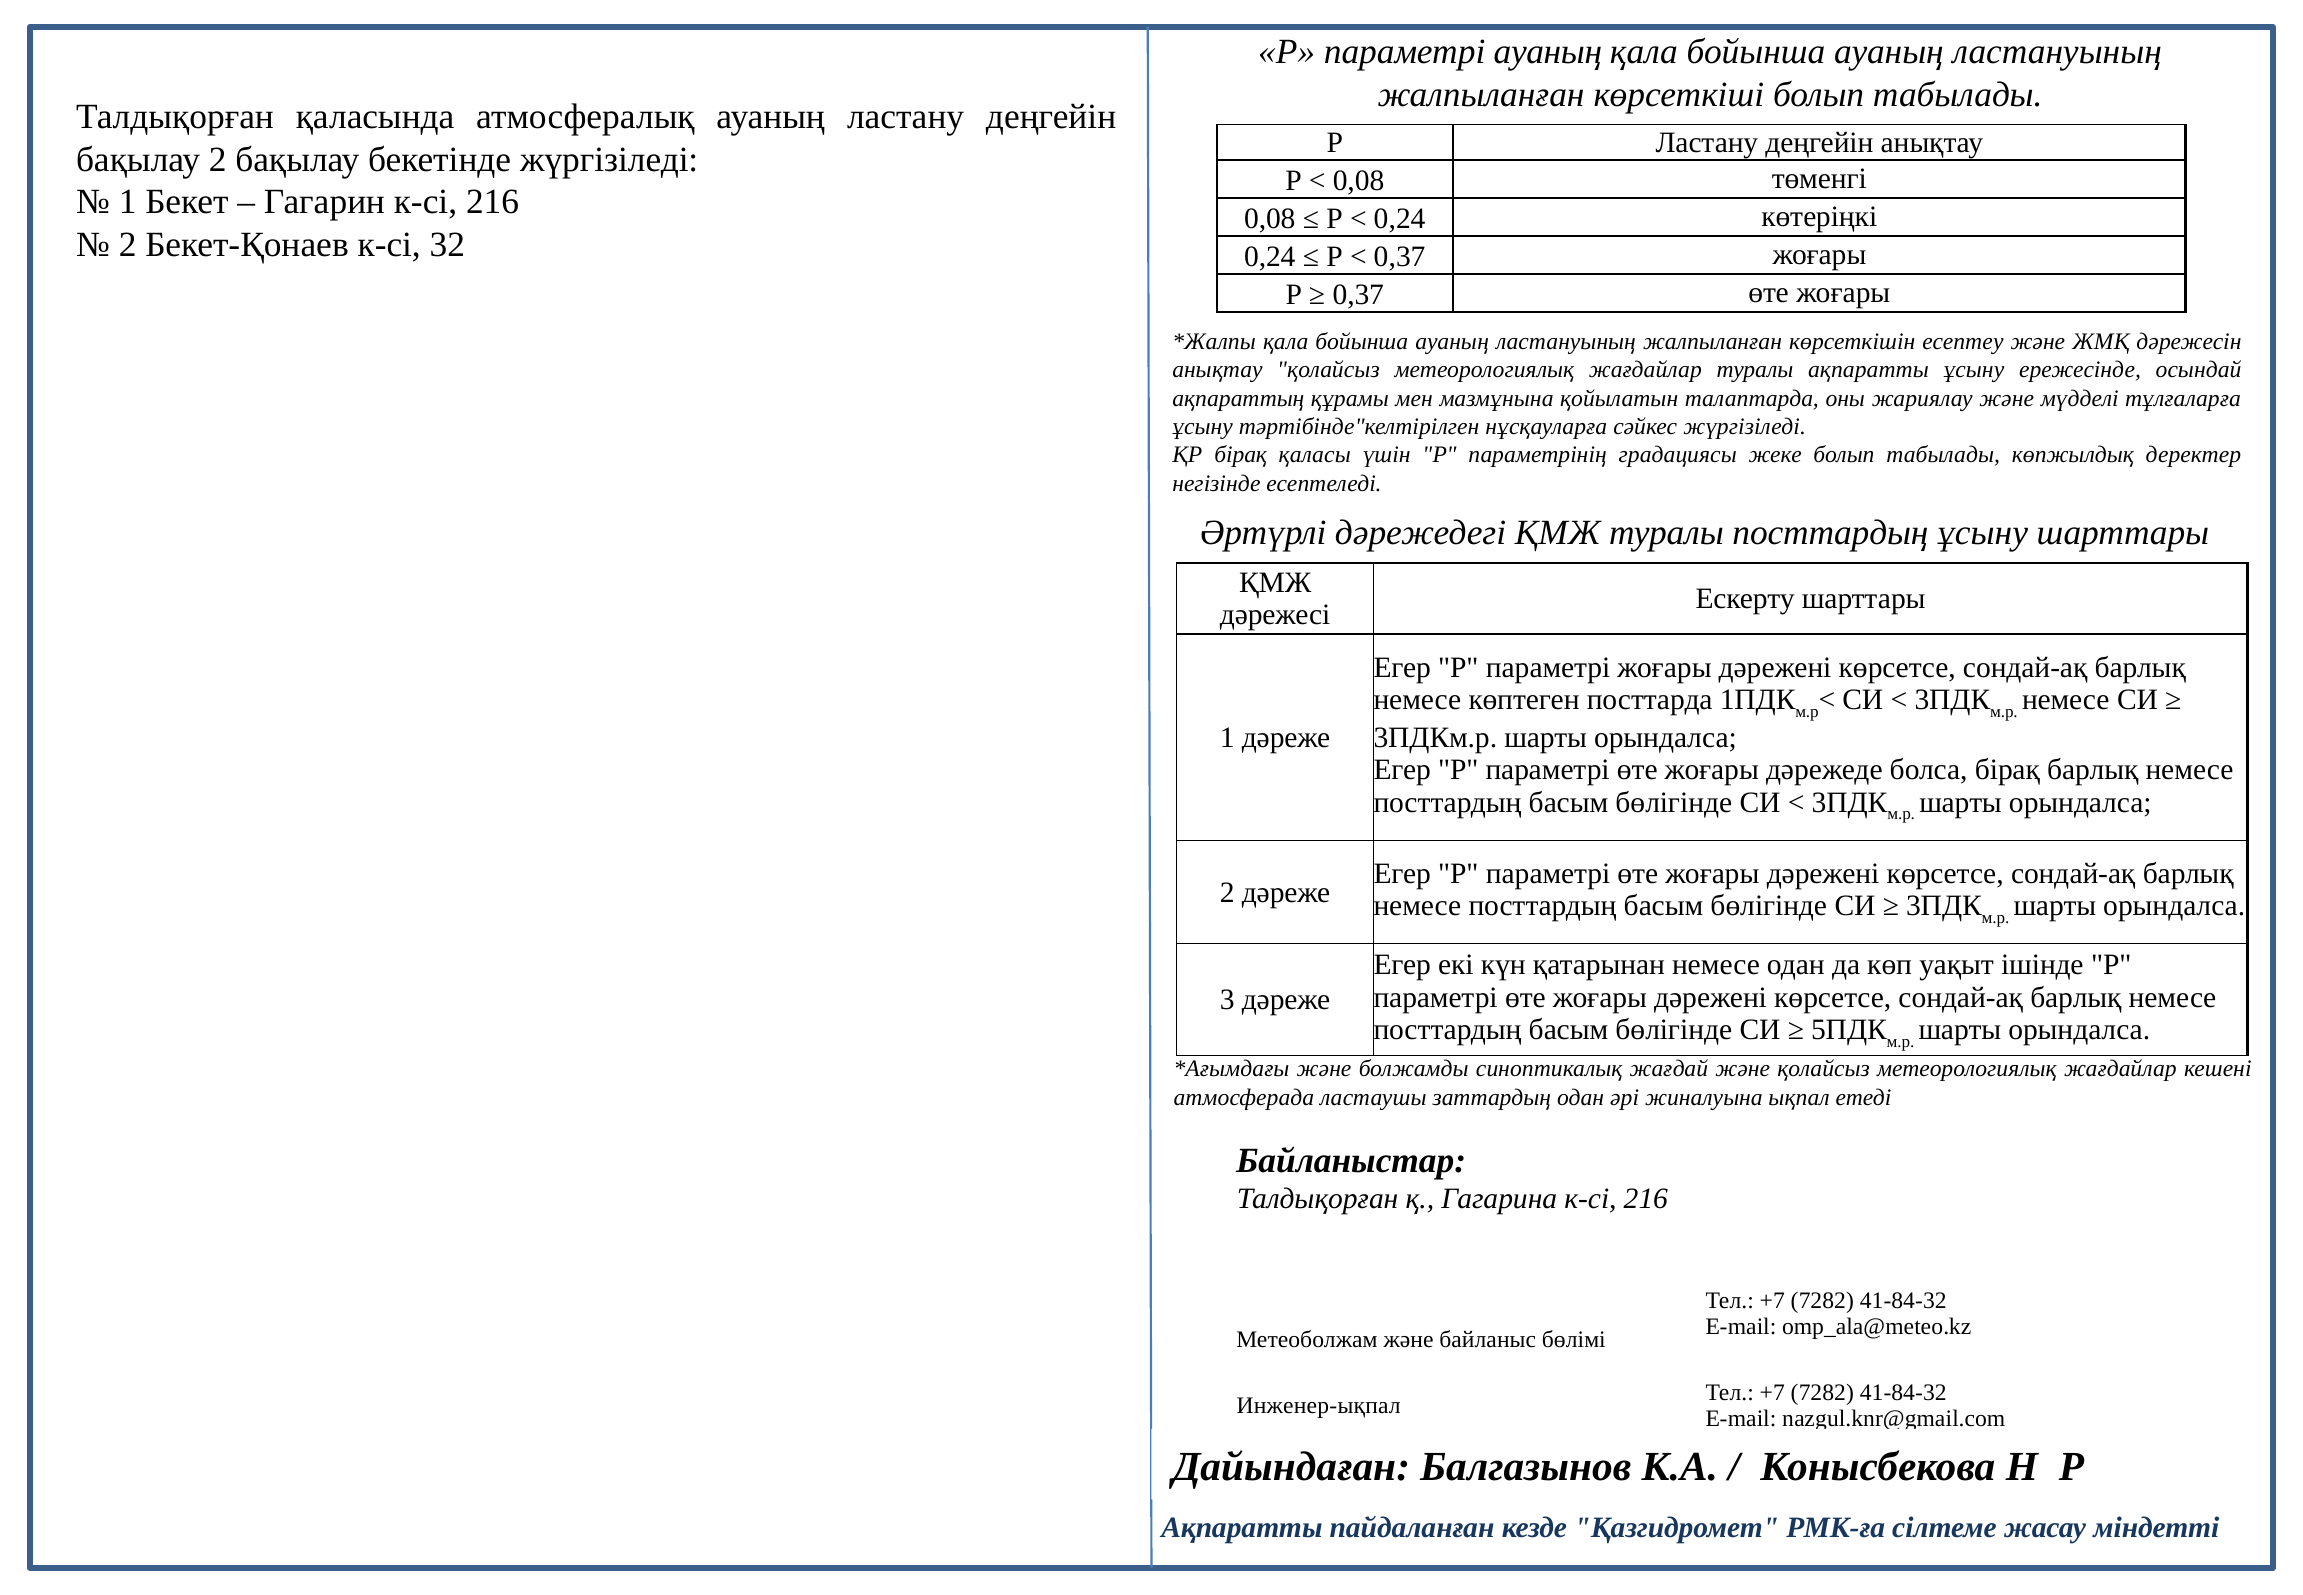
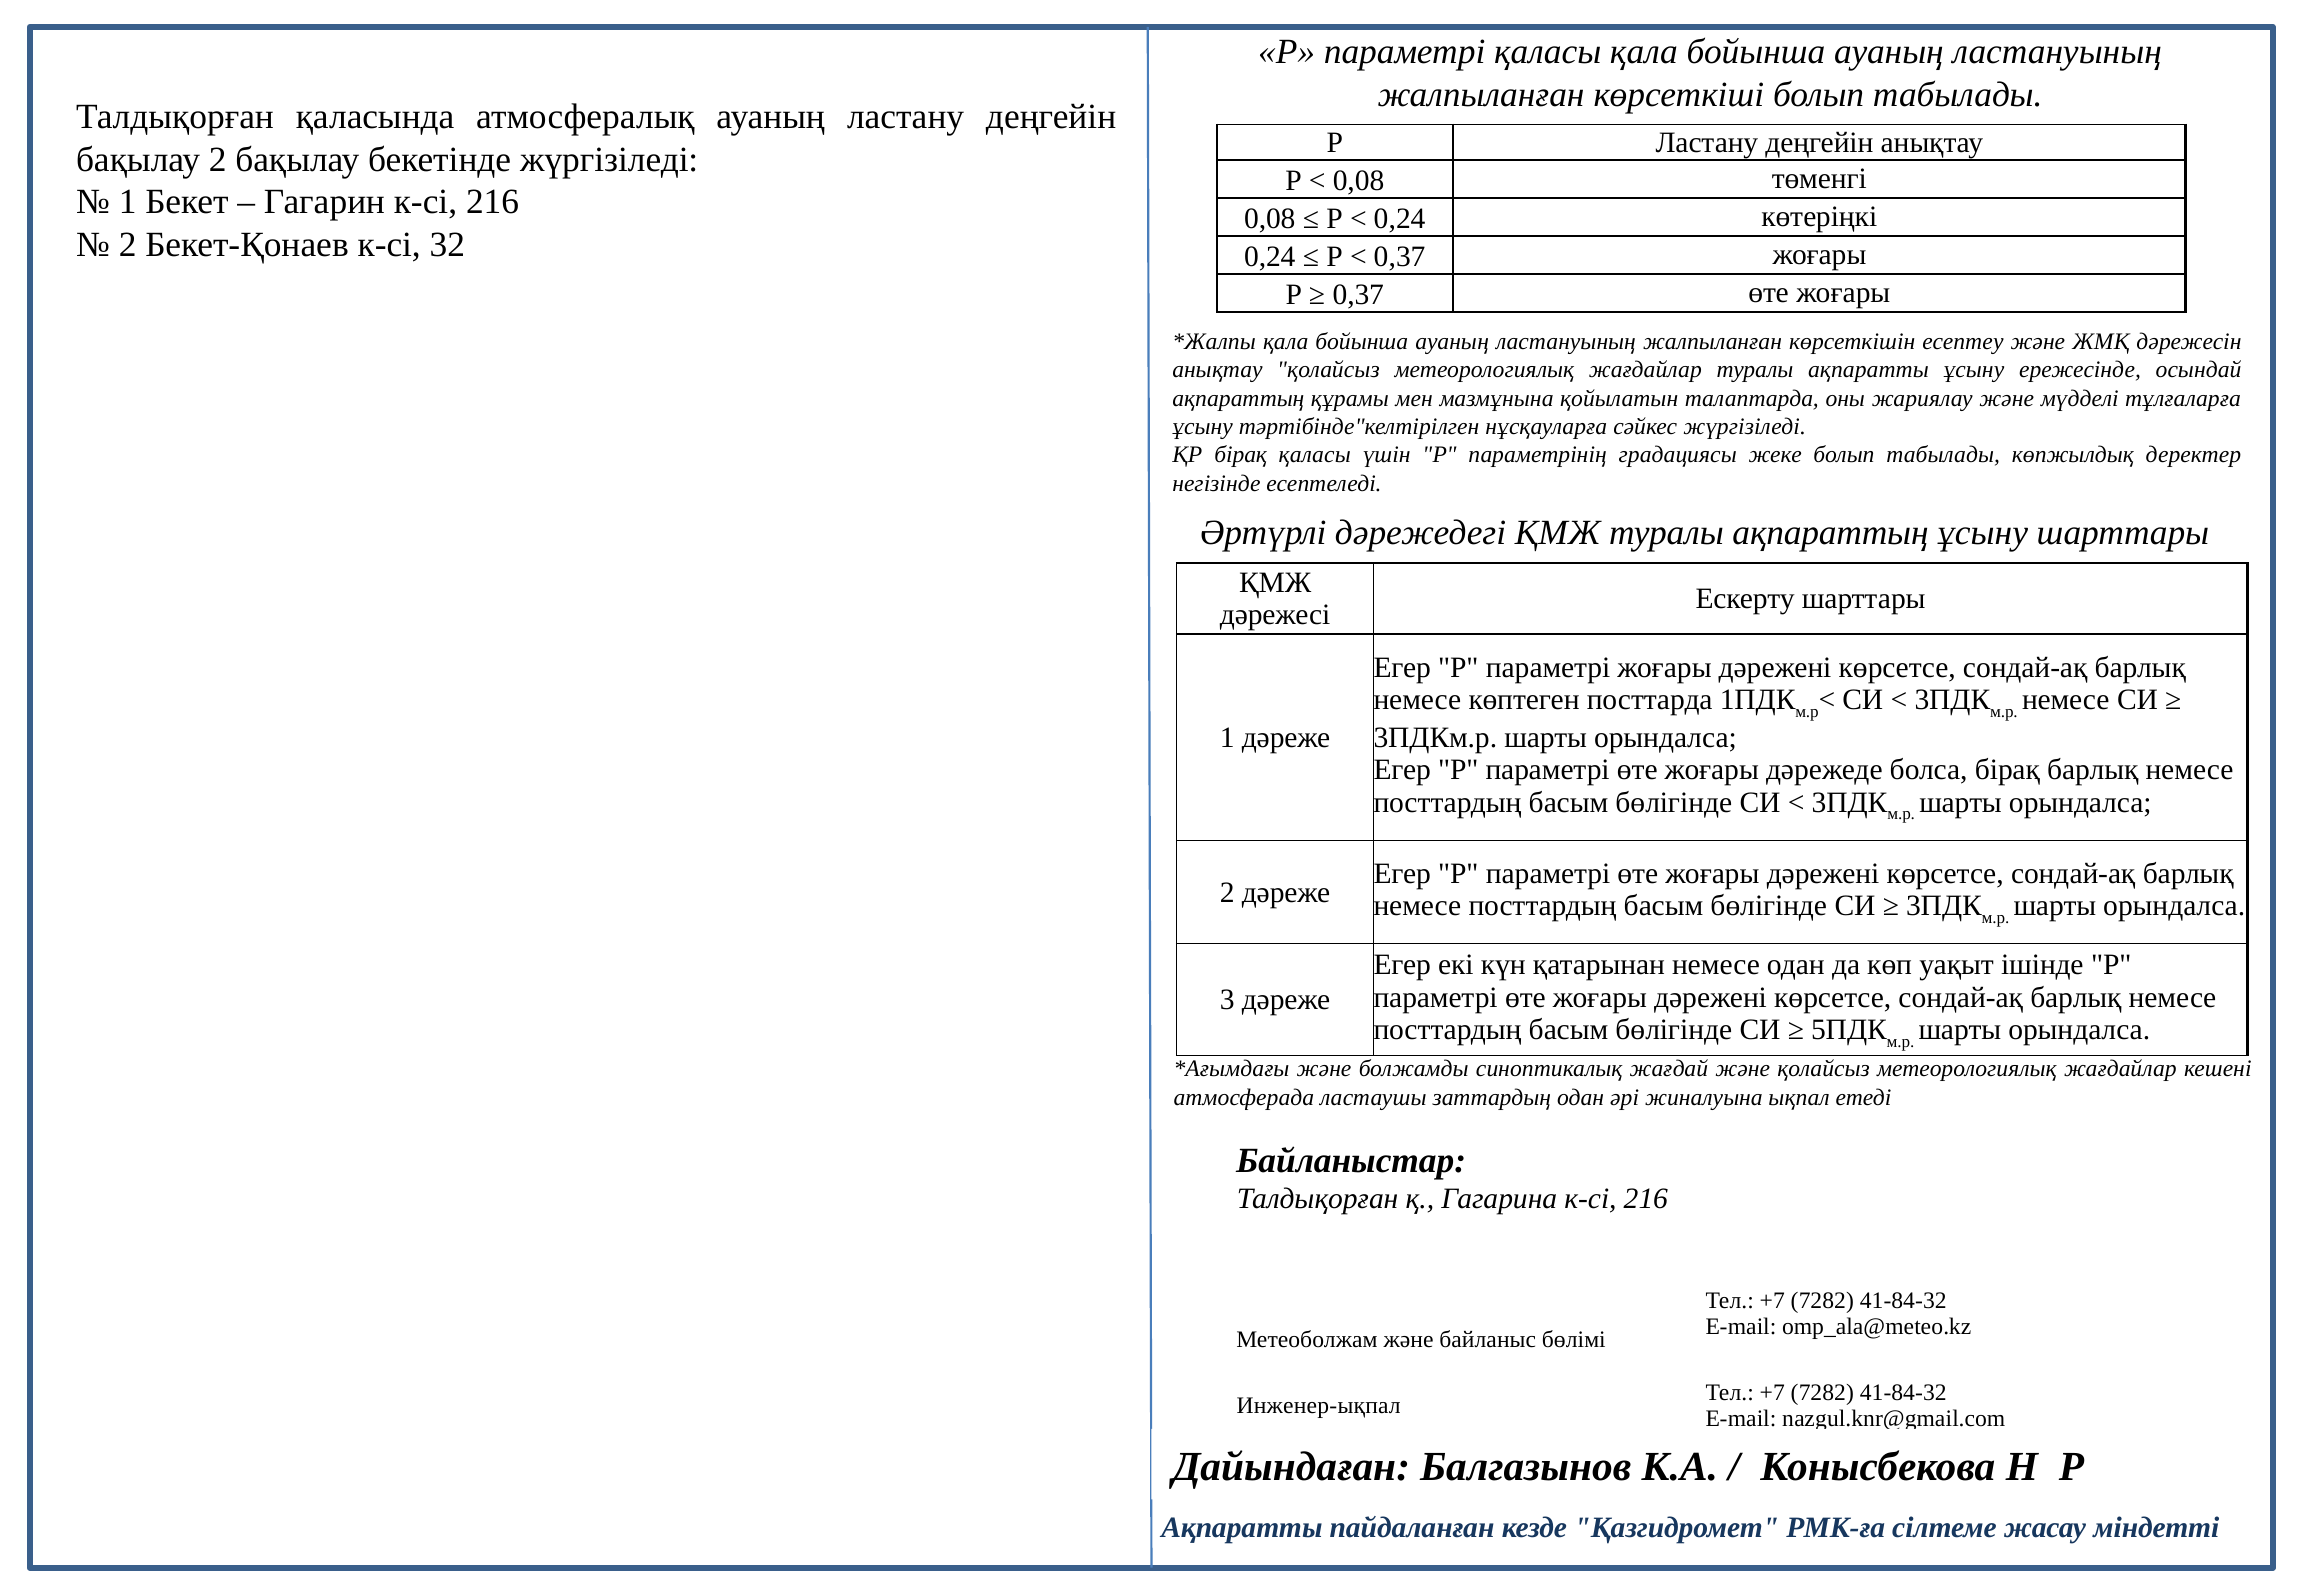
параметрі ауаның: ауаның -> қаласы (1548, 52)
туралы посттардың: посттардың -> ақпараттың (1831, 533)
